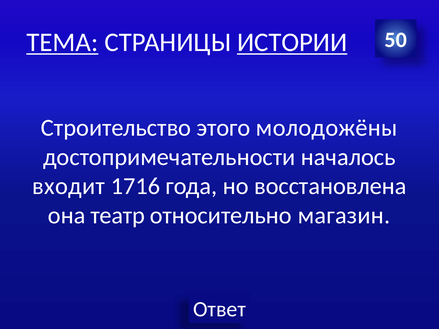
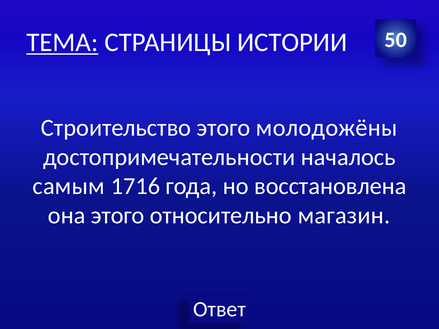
ИСТОРИИ underline: present -> none (292, 42)
входит: входит -> самым (69, 186)
она театр: театр -> этого (118, 216)
